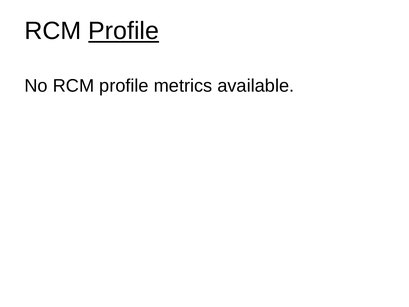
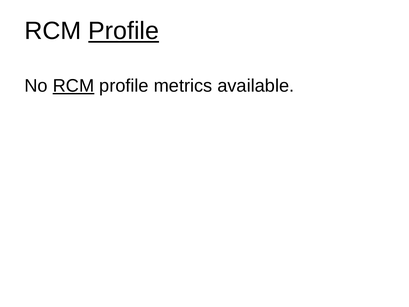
RCM underline: none -> present (73, 86)
